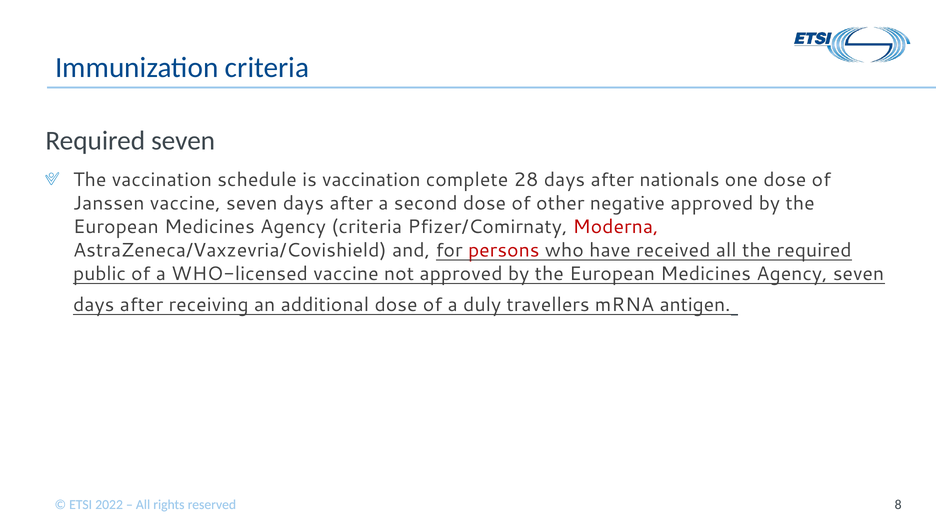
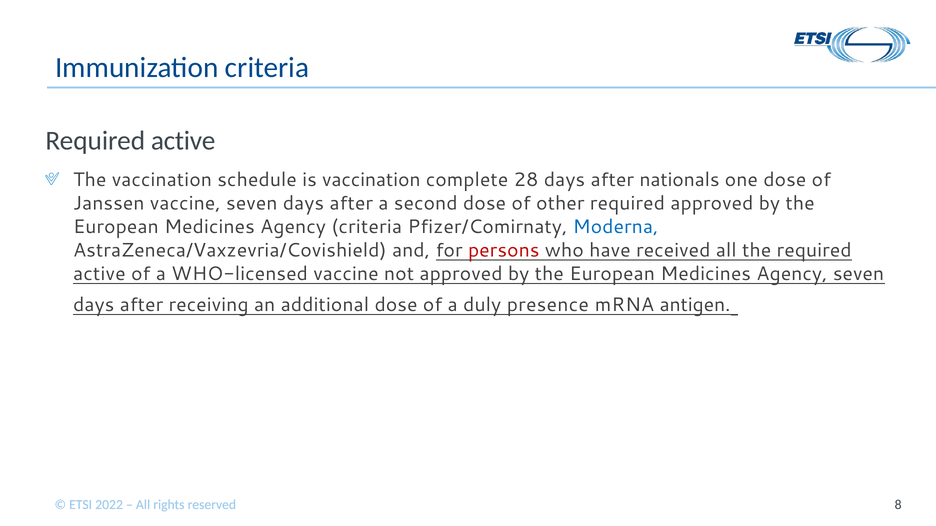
seven: seven -> active (183, 141)
other negative: negative -> required (627, 204)
Moderna colour: red -> blue (616, 227)
public: public -> active (99, 274)
travellers: travellers -> presence (548, 305)
